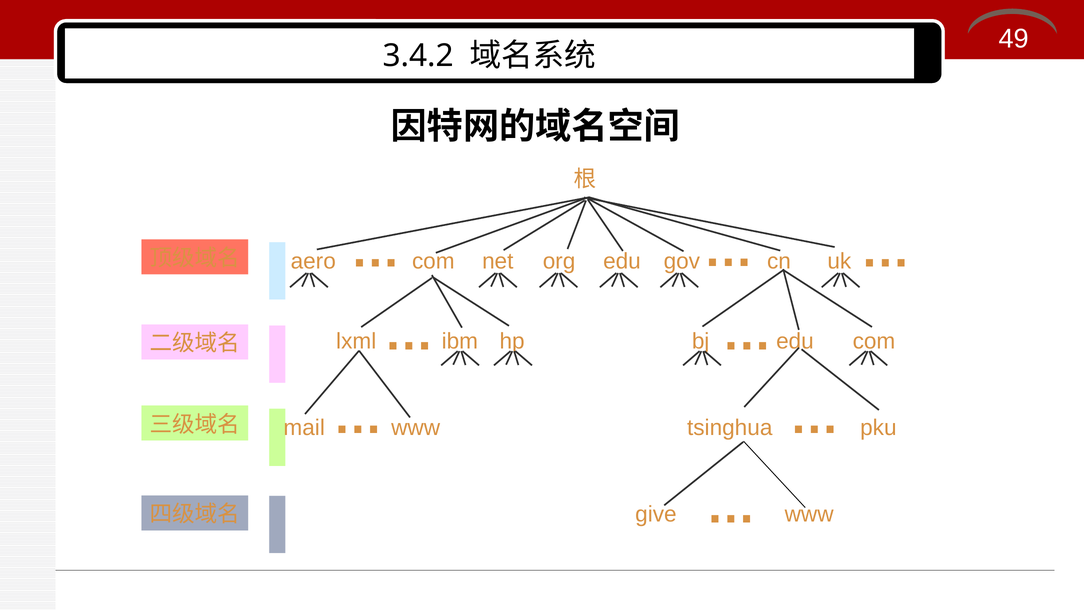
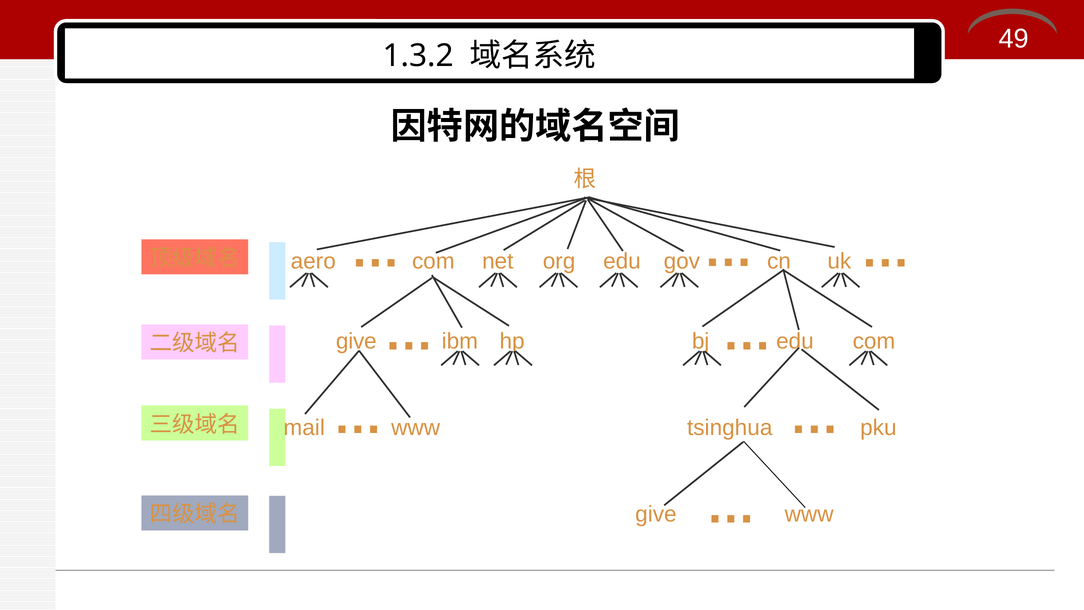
3.4.2: 3.4.2 -> 1.3.2 (418, 56)
lxml: lxml -> give (356, 341)
